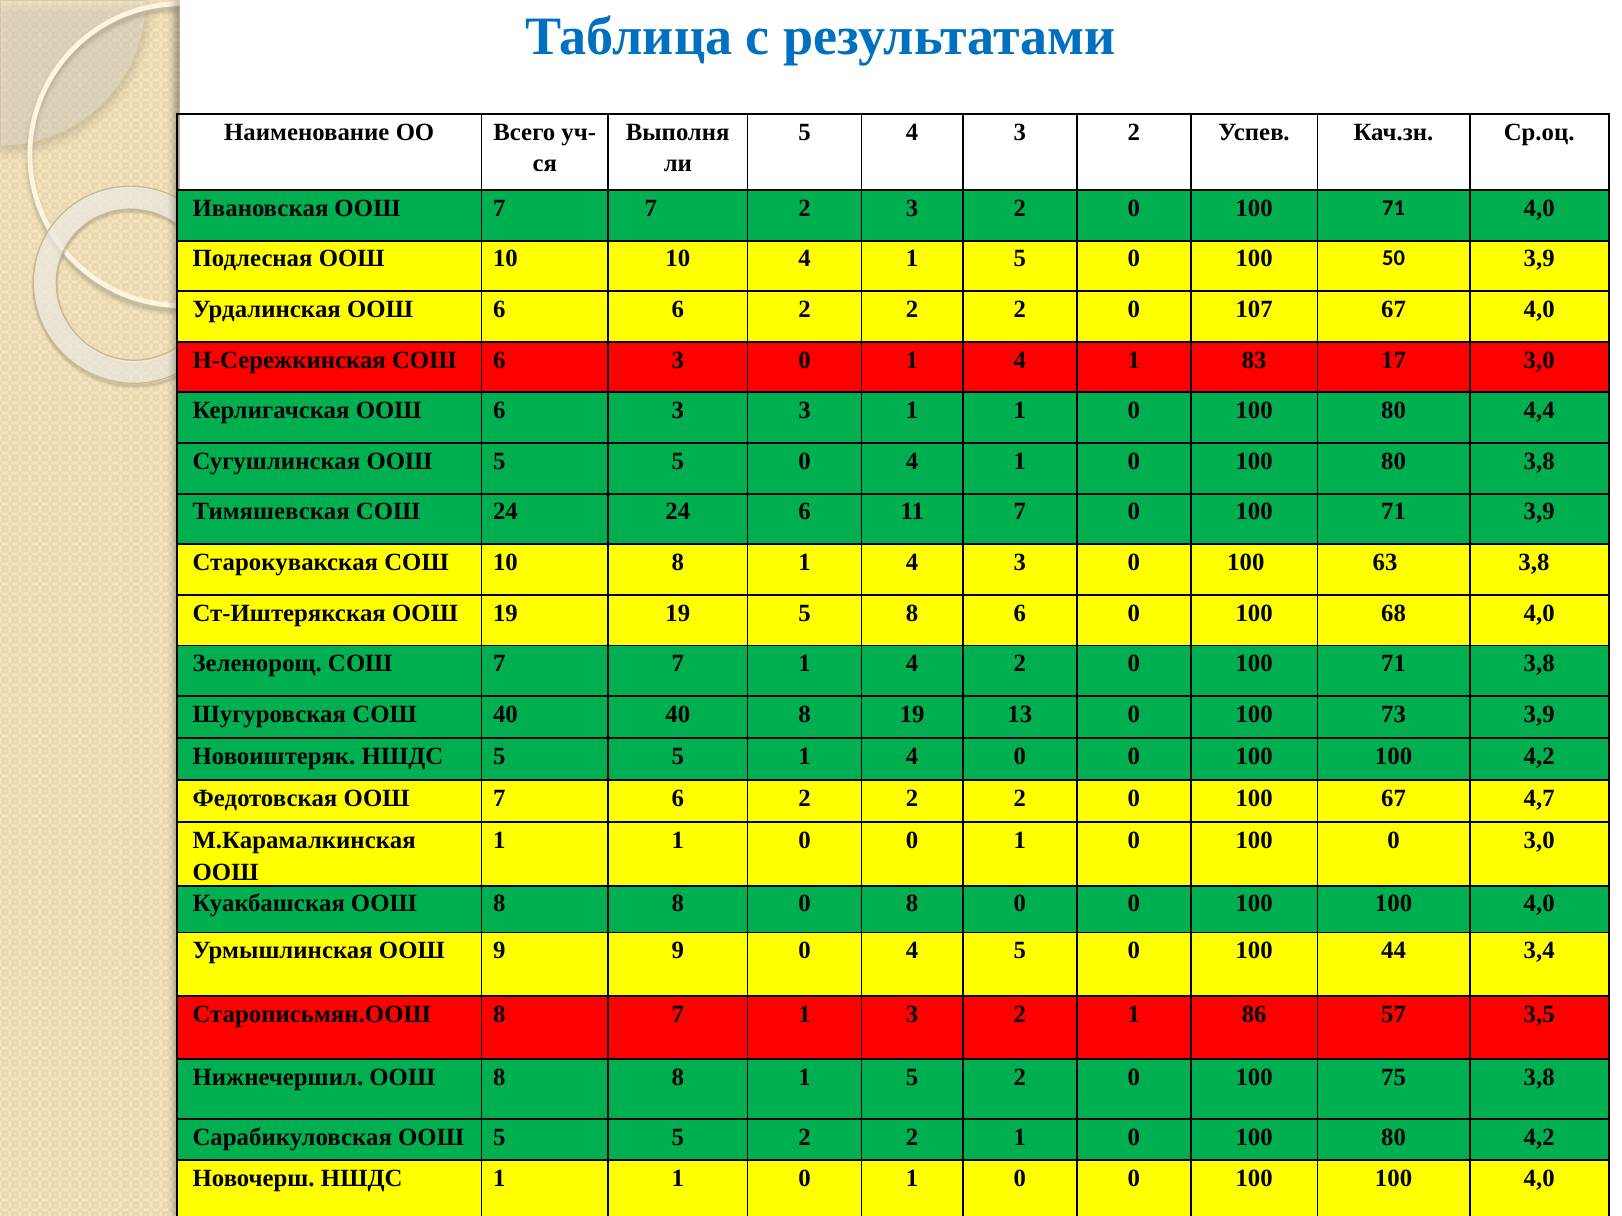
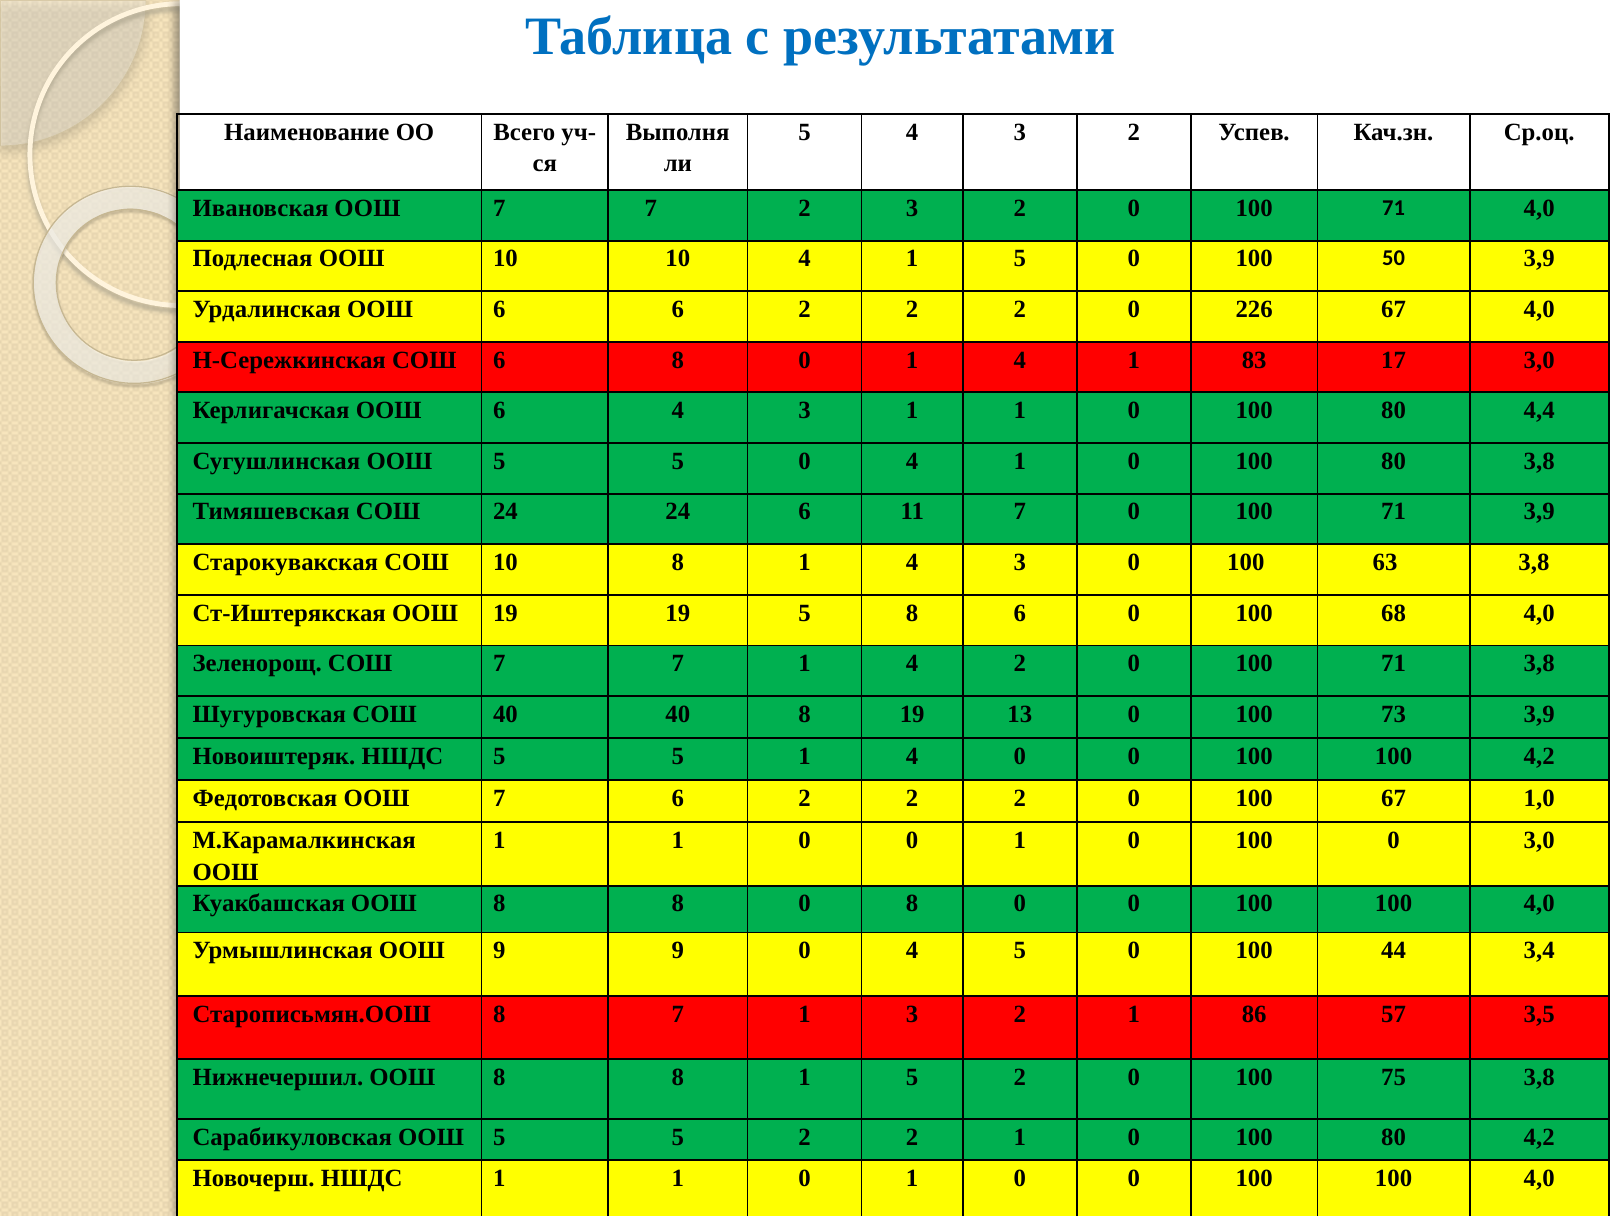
107: 107 -> 226 (1254, 309)
СОШ 6 3: 3 -> 8 (678, 360)
ООШ 6 3: 3 -> 4 (678, 411)
4,7: 4,7 -> 1,0 (1539, 799)
